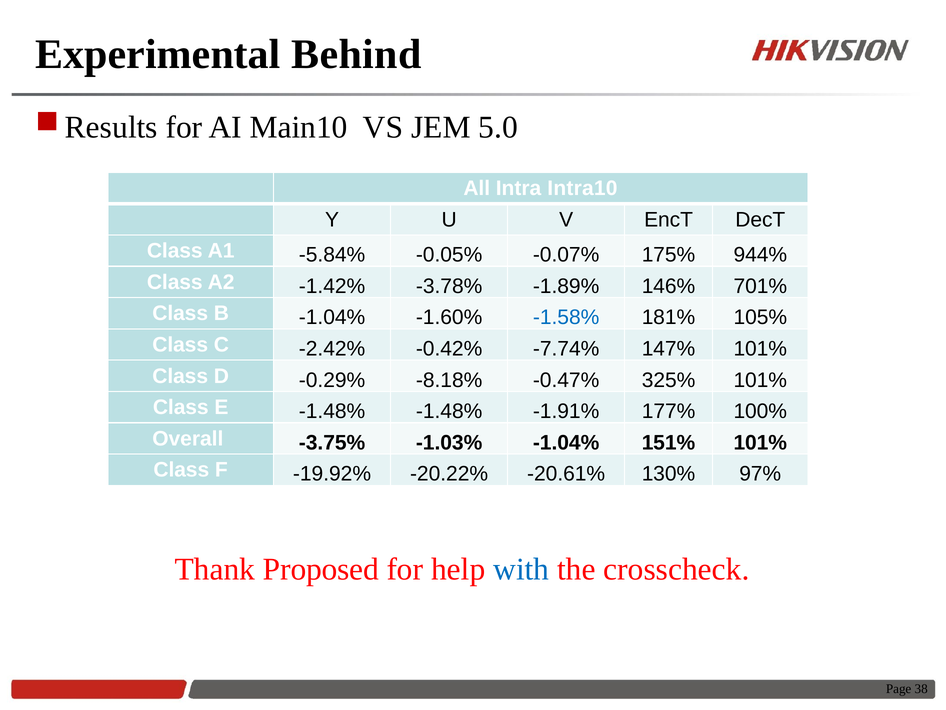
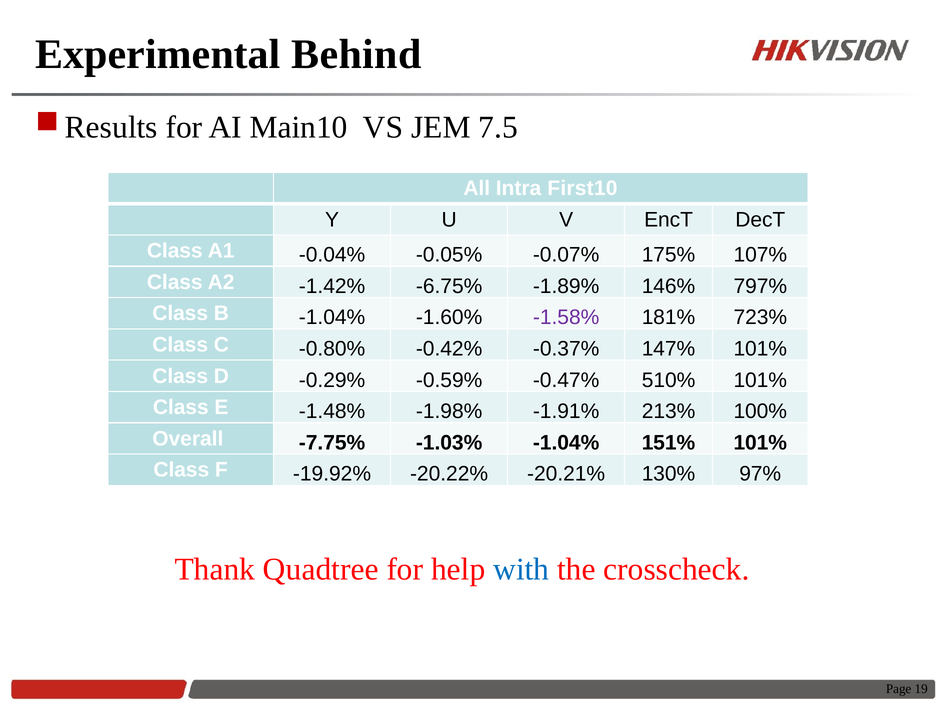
5.0: 5.0 -> 7.5 (498, 127)
Intra10: Intra10 -> First10 (582, 188)
-5.84%: -5.84% -> -0.04% (332, 255)
944%: 944% -> 107% (760, 255)
-3.78%: -3.78% -> -6.75% (449, 286)
701%: 701% -> 797% (760, 286)
-1.58% colour: blue -> purple (566, 317)
105%: 105% -> 723% (760, 317)
-2.42%: -2.42% -> -0.80% (332, 349)
-7.74%: -7.74% -> -0.37% (566, 349)
-8.18%: -8.18% -> -0.59% (449, 380)
325%: 325% -> 510% (669, 380)
-1.48% -1.48%: -1.48% -> -1.98% (449, 411)
177%: 177% -> 213% (669, 411)
-3.75%: -3.75% -> -7.75% (332, 442)
-20.61%: -20.61% -> -20.21% (566, 474)
Proposed: Proposed -> Quadtree (321, 569)
38: 38 -> 19 (921, 689)
